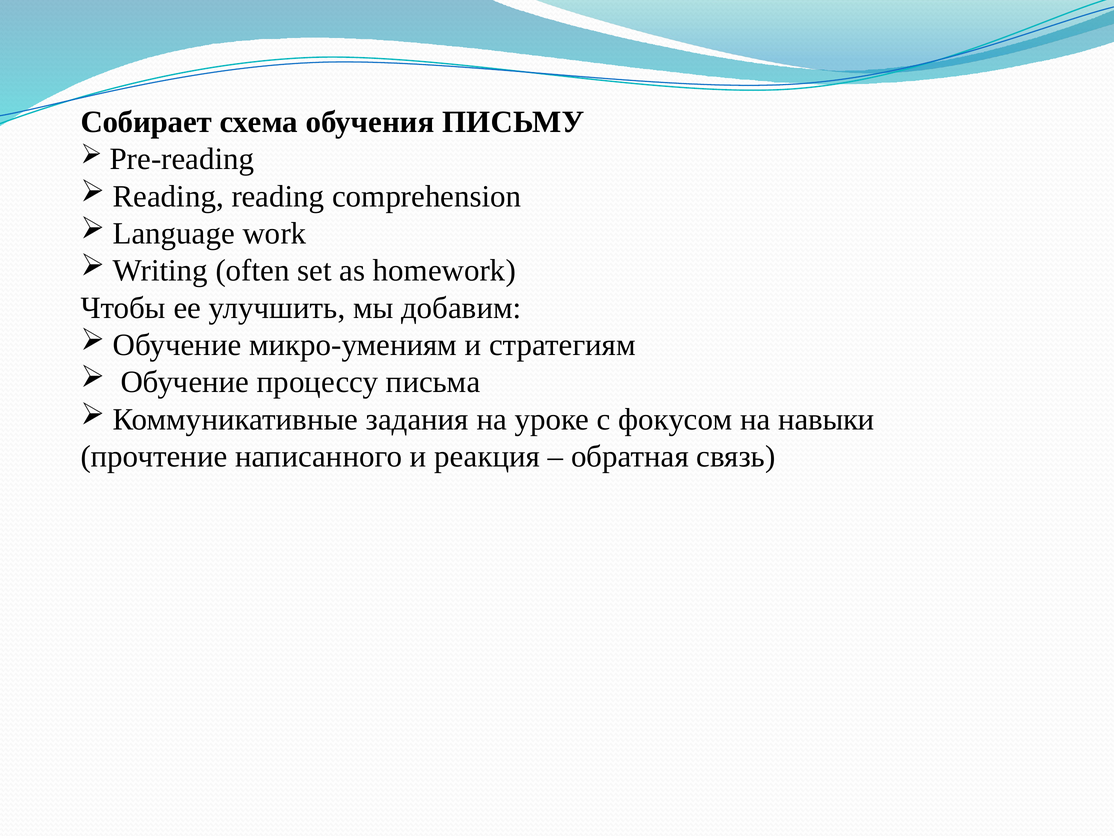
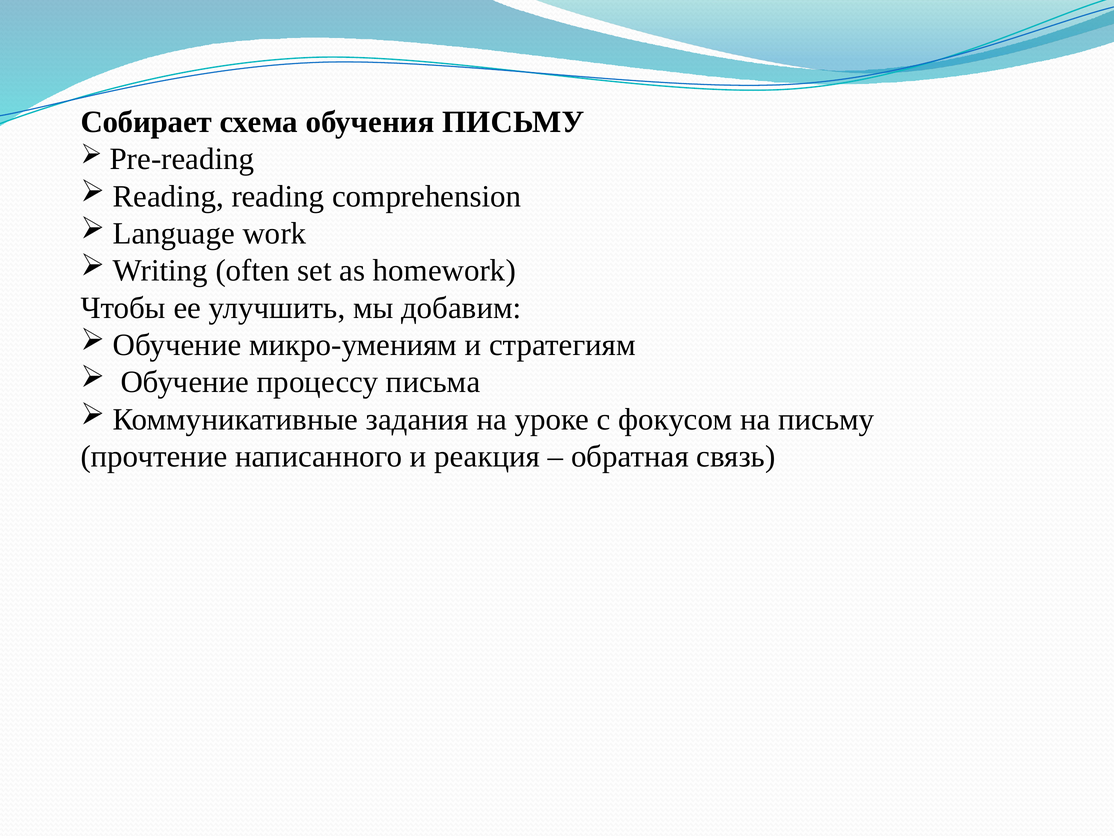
на навыки: навыки -> письму (826, 419)
